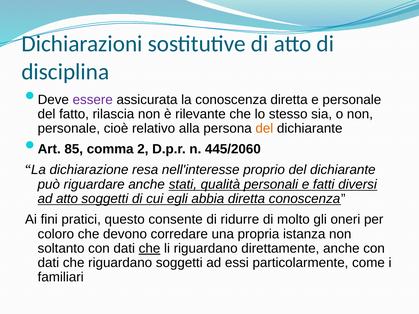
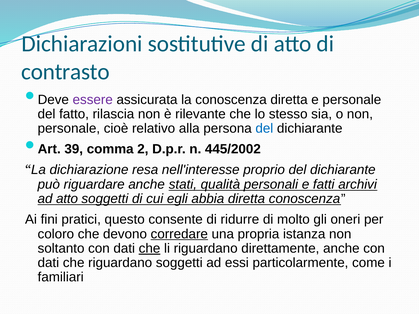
disciplina: disciplina -> contrasto (65, 72)
del colour: orange -> blue (264, 129)
85: 85 -> 39 (74, 149)
445/2060: 445/2060 -> 445/2002 (233, 149)
diversi: diversi -> archivi (358, 184)
corredare underline: none -> present (179, 234)
